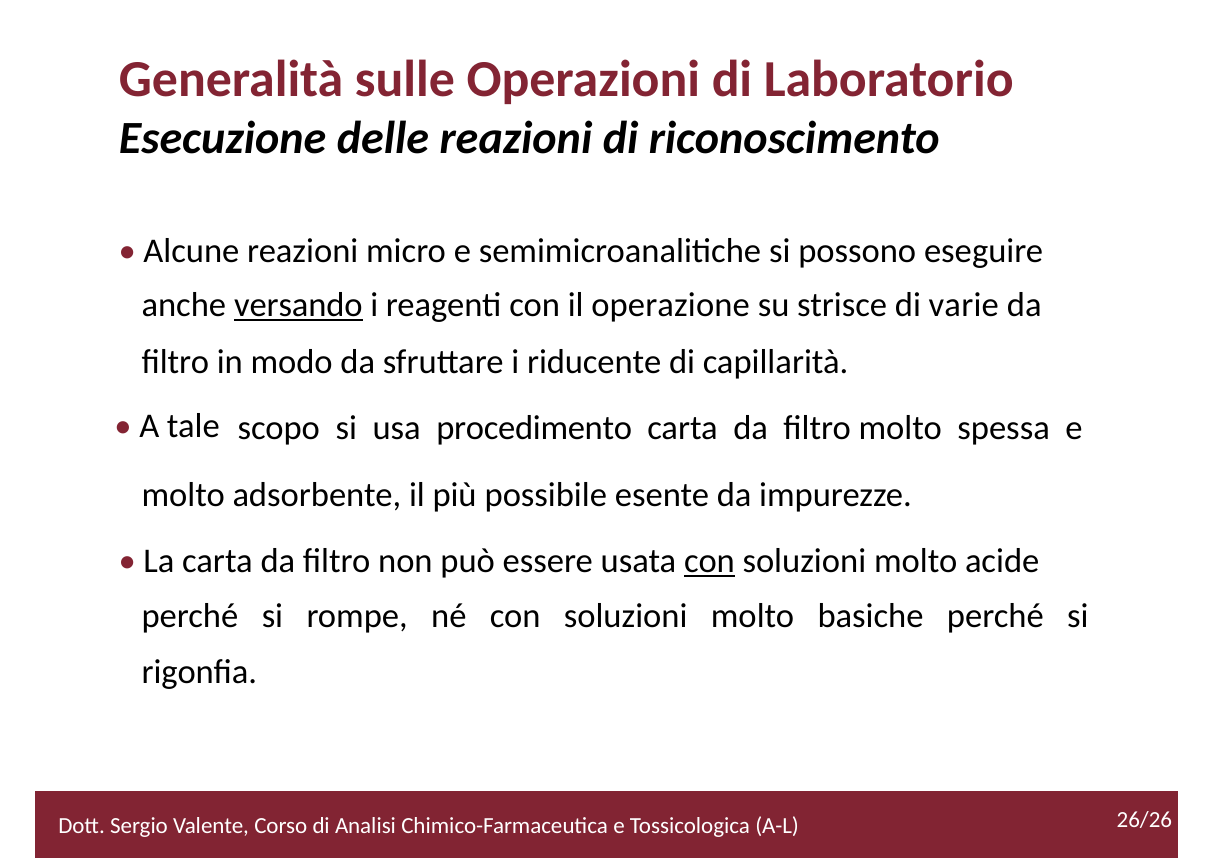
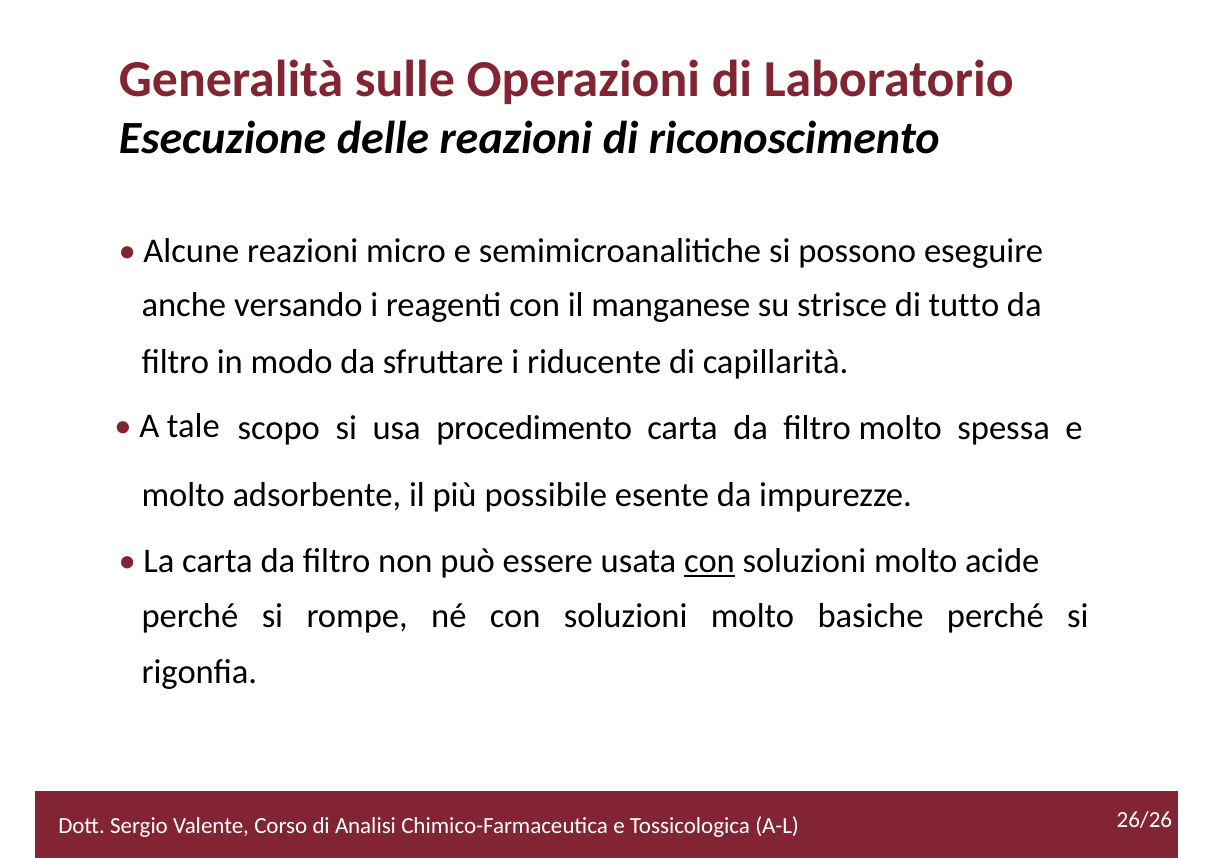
versando underline: present -> none (298, 305)
operazione: operazione -> manganese (671, 305)
varie: varie -> tutto (964, 305)
